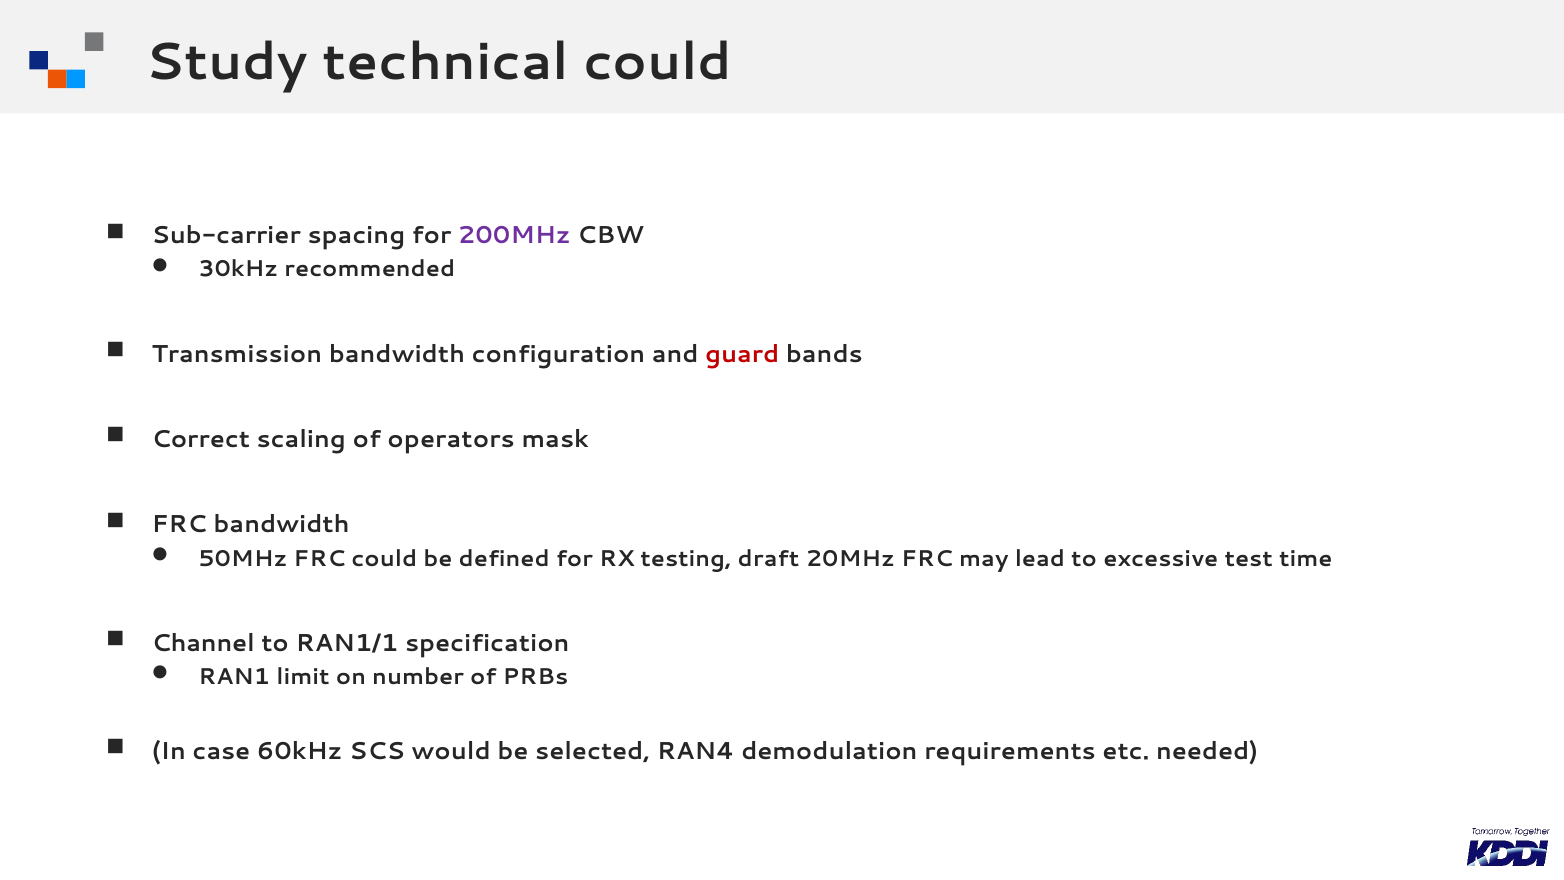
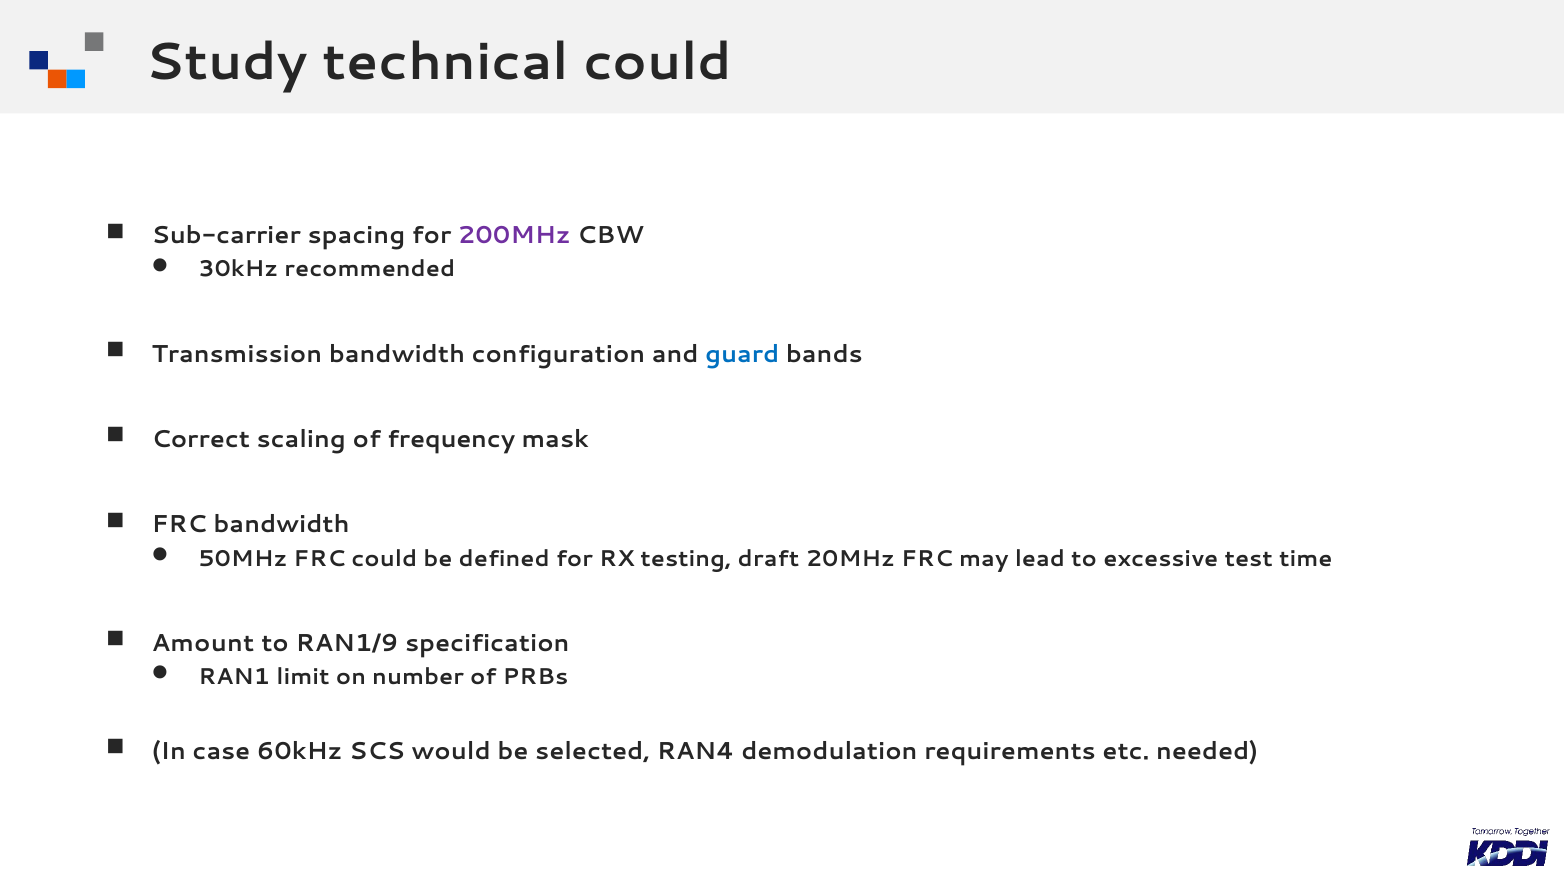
guard colour: red -> blue (742, 354)
operators: operators -> frequency (451, 439)
Channel: Channel -> Amount (203, 643)
RAN1/1: RAN1/1 -> RAN1/9 (347, 643)
